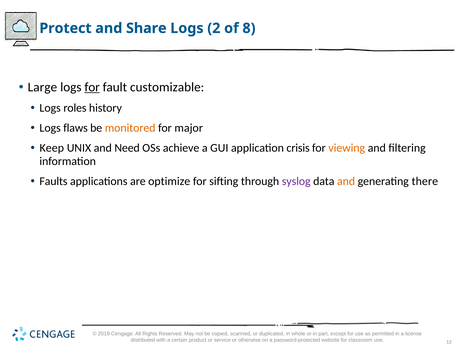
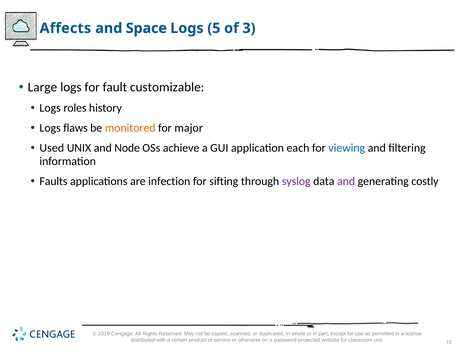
Protect: Protect -> Affects (65, 28)
Share: Share -> Space (146, 28)
2: 2 -> 5 (214, 28)
8: 8 -> 3 (249, 28)
for underline: present -> none (92, 87)
Keep: Keep -> Used (52, 148)
Need: Need -> Node (127, 148)
crisis: crisis -> each (298, 148)
viewing colour: orange -> blue (347, 148)
optimize: optimize -> infection (169, 181)
and colour: orange -> purple (346, 181)
there: there -> costly (425, 181)
